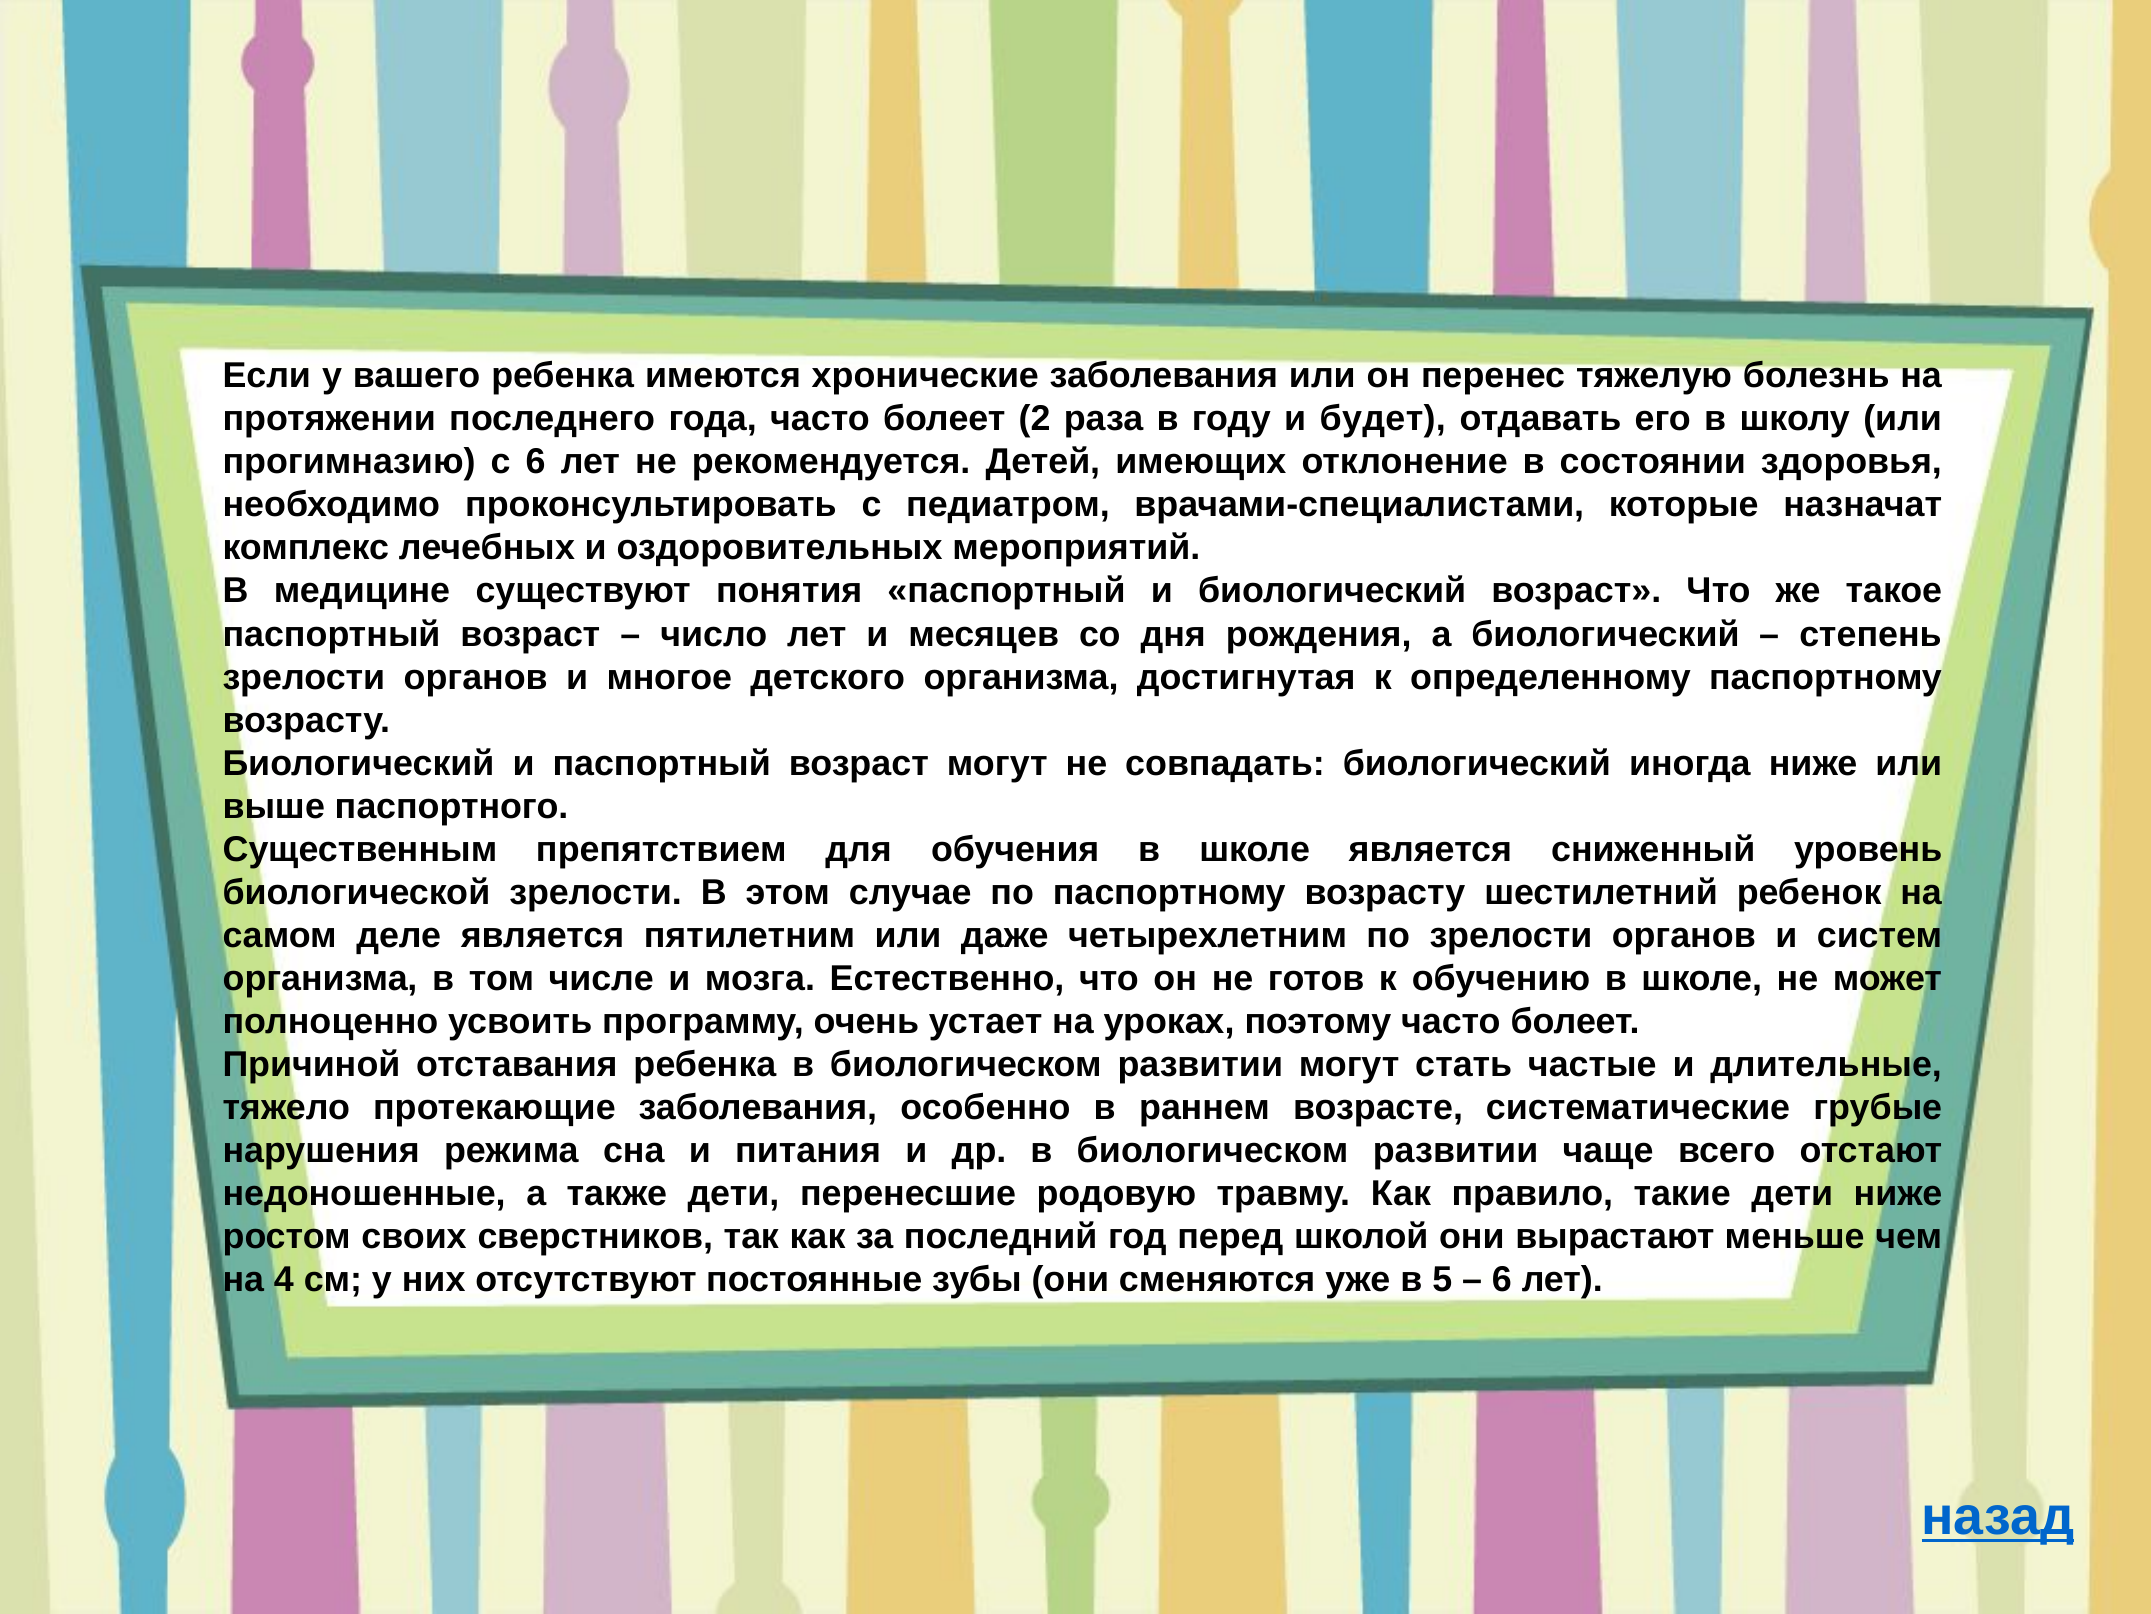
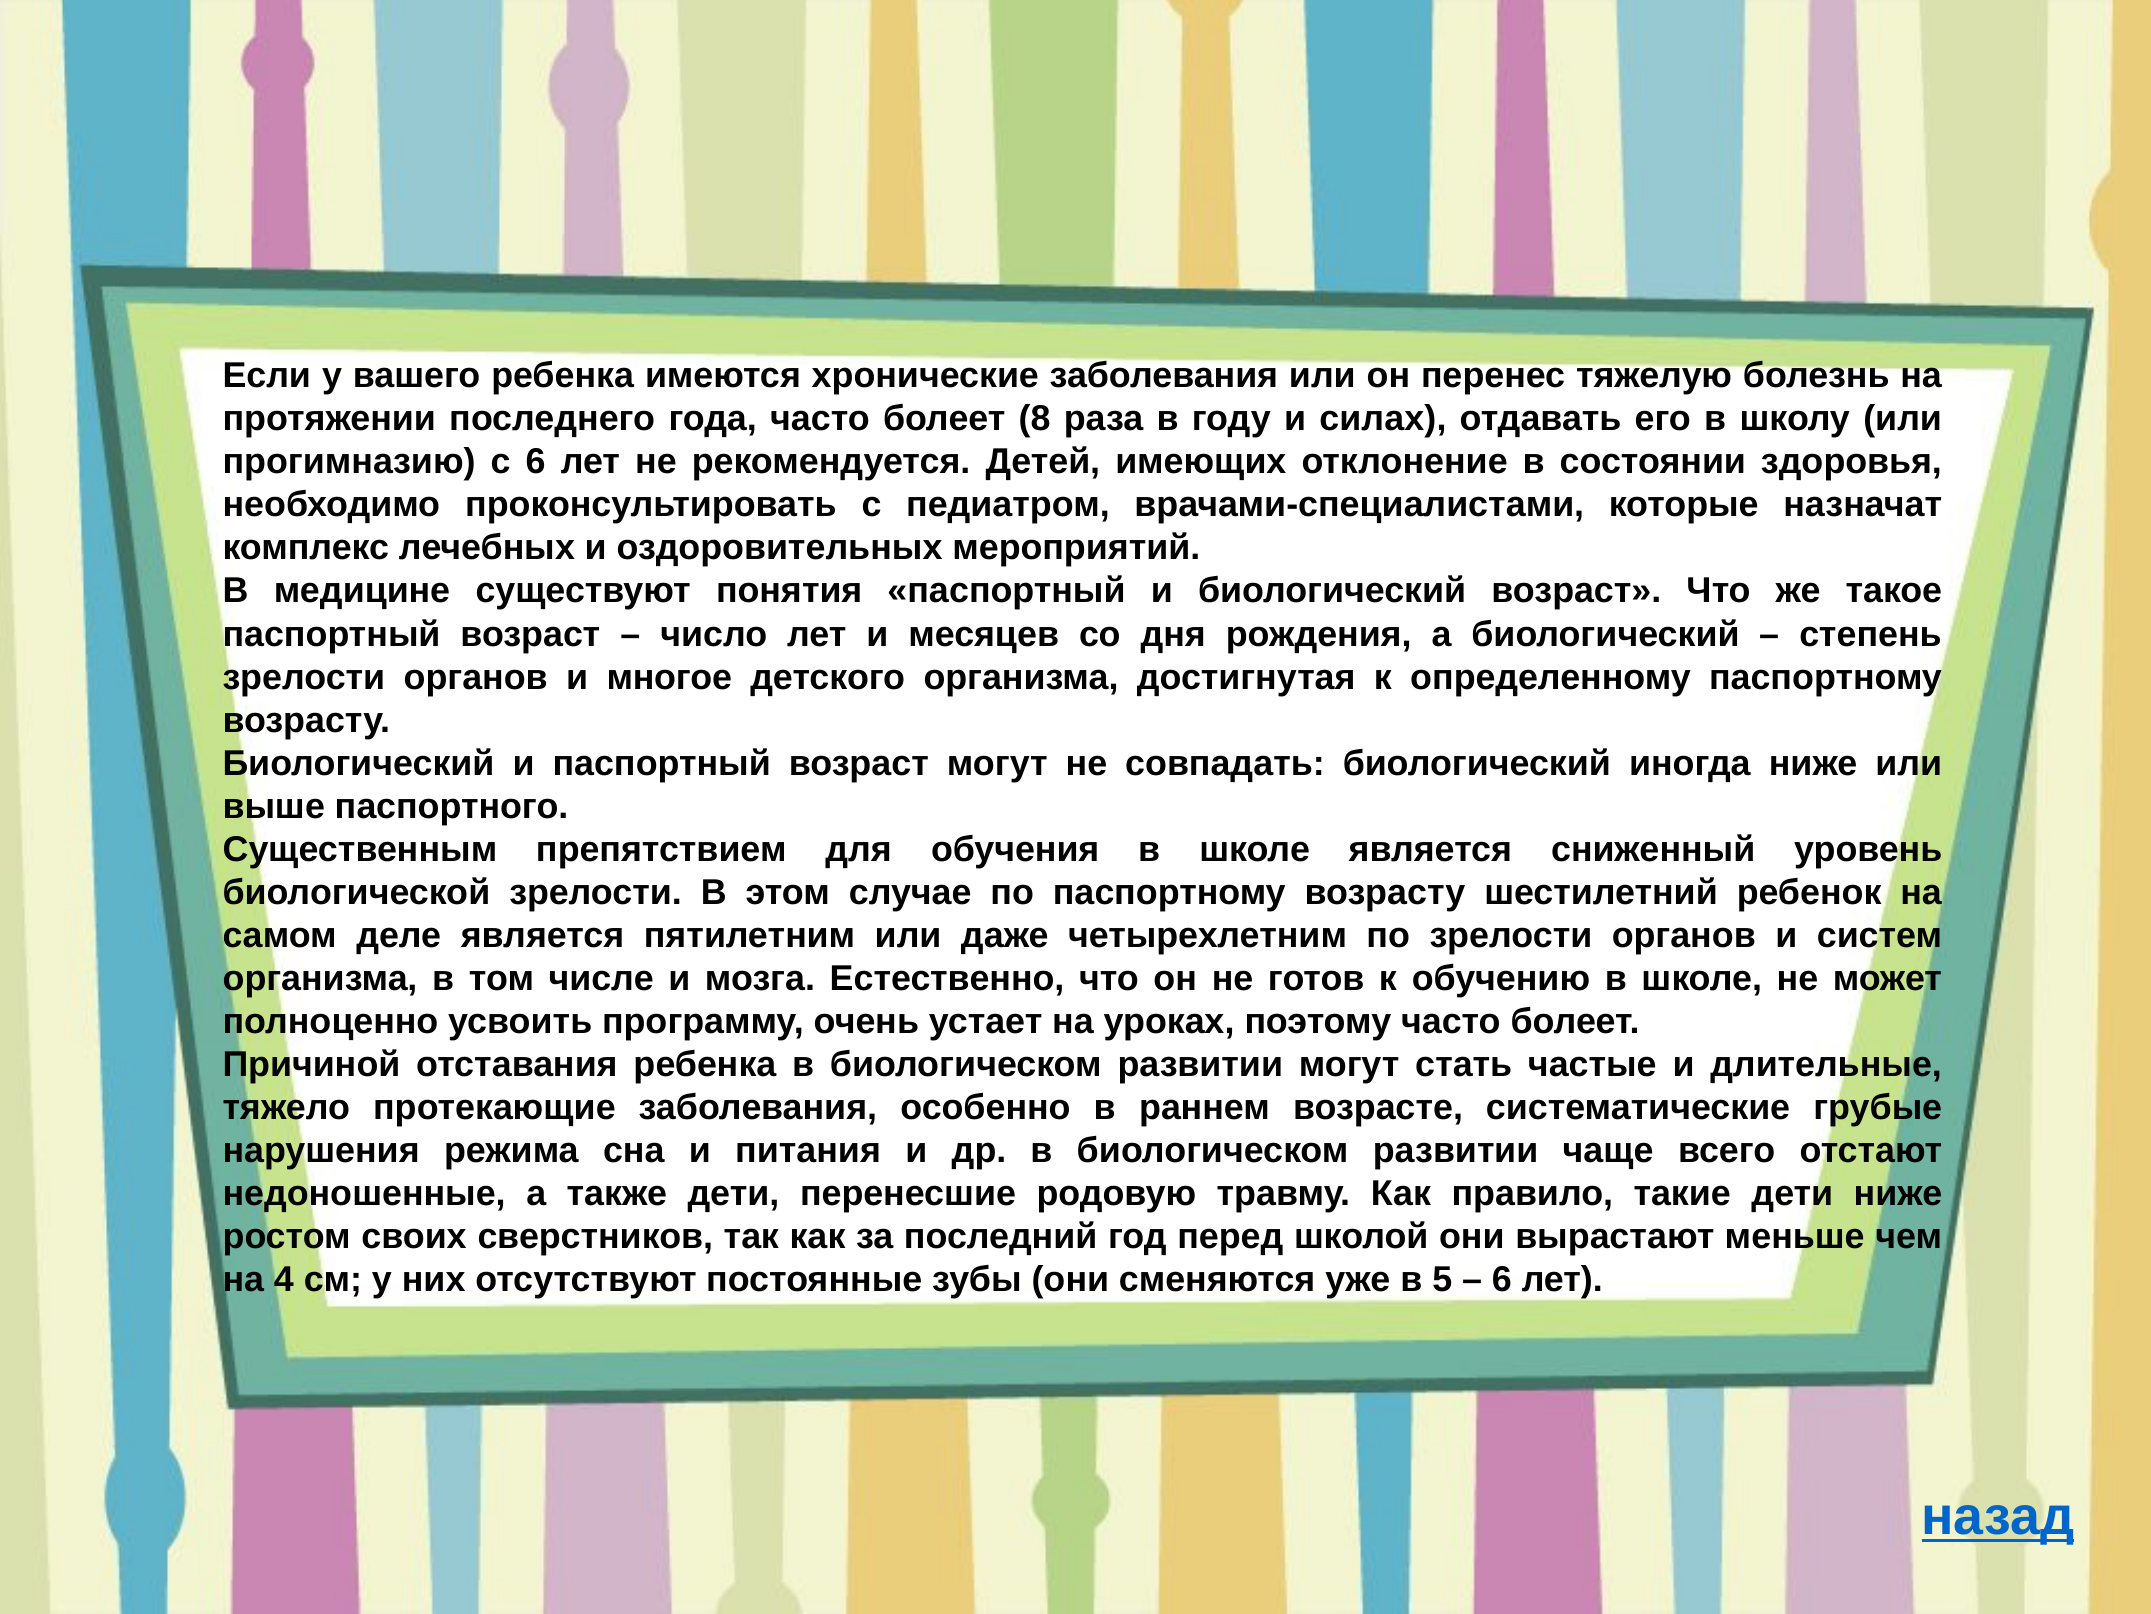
2: 2 -> 8 (1035, 419)
будет: будет -> силах (1383, 419)
